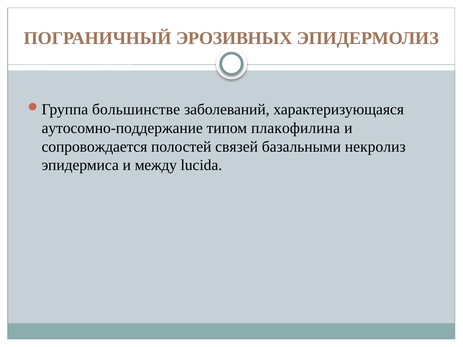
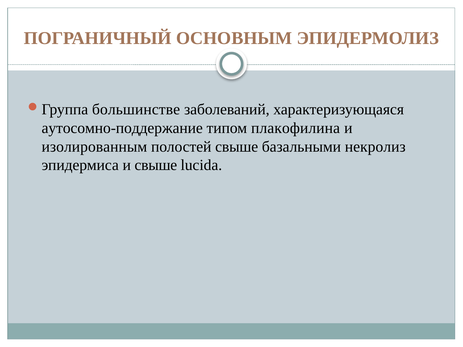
ЭРОЗИВНЫХ: ЭРОЗИВНЫХ -> ОСНОВНЫМ (234, 38)
сопровождается: сопровождается -> изолированным (94, 147)
полостей связей: связей -> свыше (237, 147)
и между: между -> свыше (156, 165)
